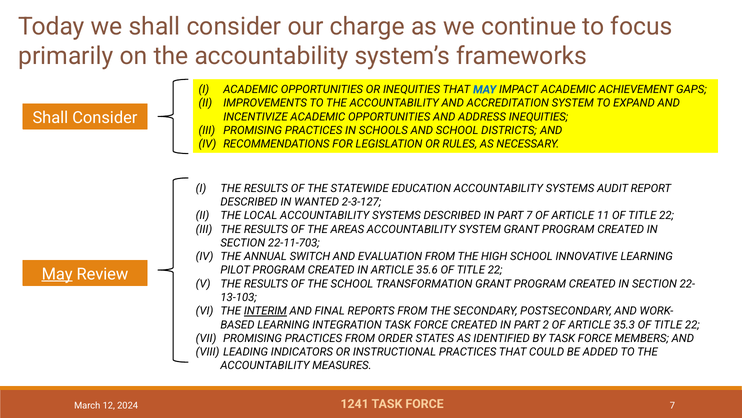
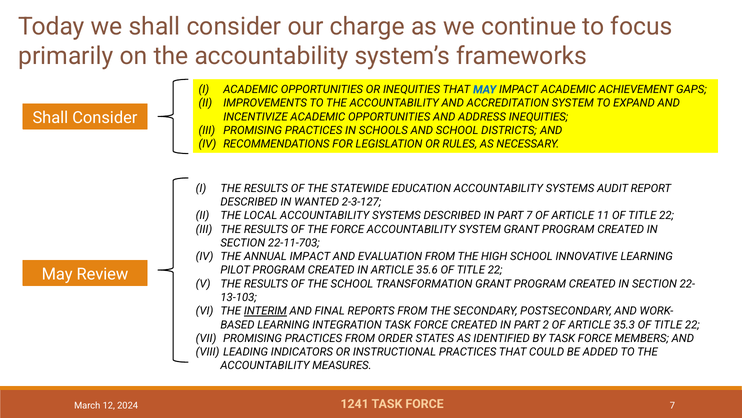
THE AREAS: AREAS -> FORCE (347, 229)
ANNUAL SWITCH: SWITCH -> IMPACT (310, 256)
May underline: present -> none (57, 274)
